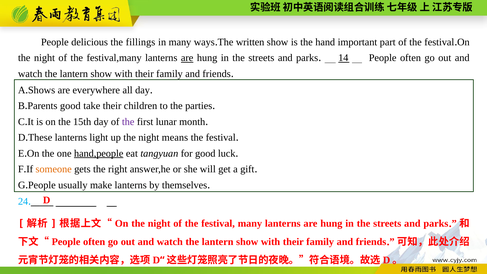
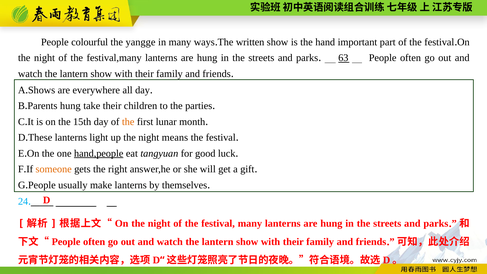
delicious: delicious -> colourful (90, 42)
fillings: fillings -> yangge (141, 42)
are underline: present -> none (187, 58)
14: 14 -> 63 (343, 58)
good: good -> hung (70, 106)
the colour: purple -> orange (128, 122)
